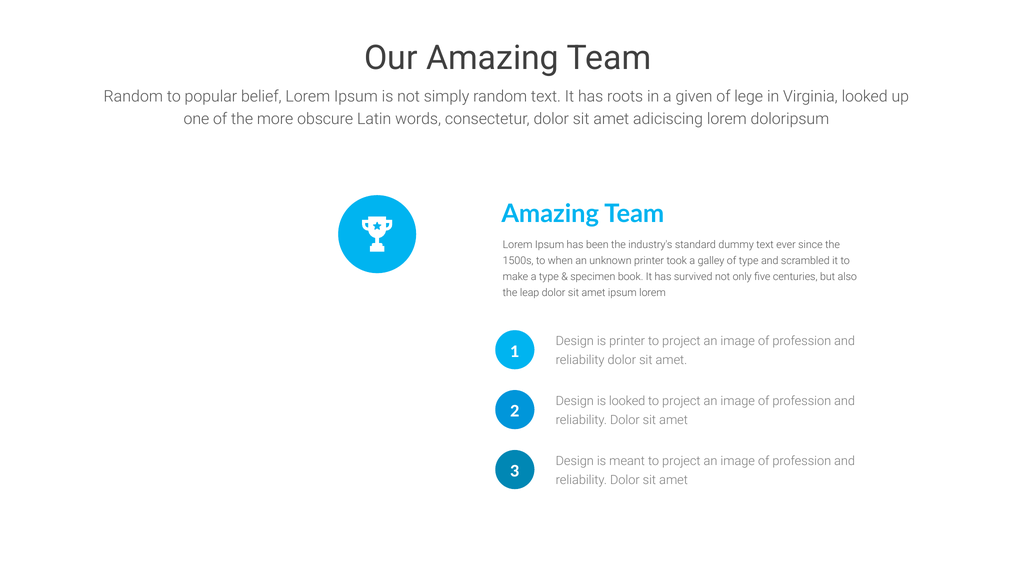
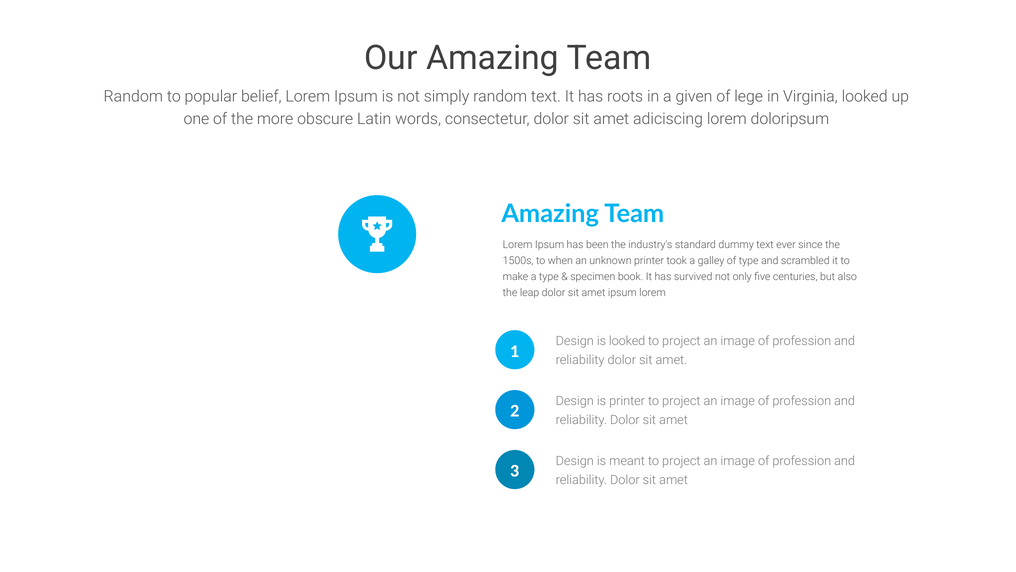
is printer: printer -> looked (627, 341)
is looked: looked -> printer (627, 401)
